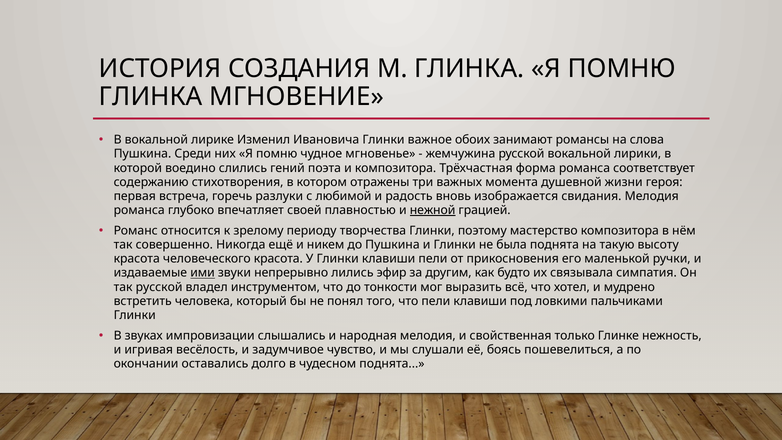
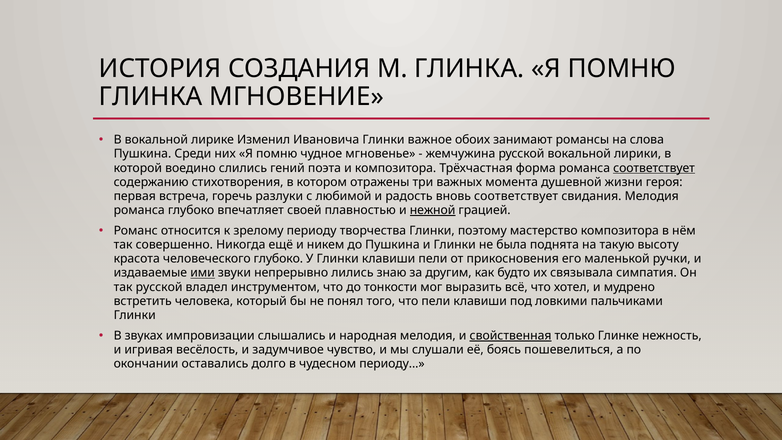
соответствует underline: none -> present (654, 168)
вновь изображается: изображается -> соответствует (516, 196)
человеческого красота: красота -> глубоко (278, 259)
эфир: эфир -> знаю (392, 273)
свойственная underline: none -> present (511, 336)
чудесном поднята: поднята -> периоду (392, 364)
